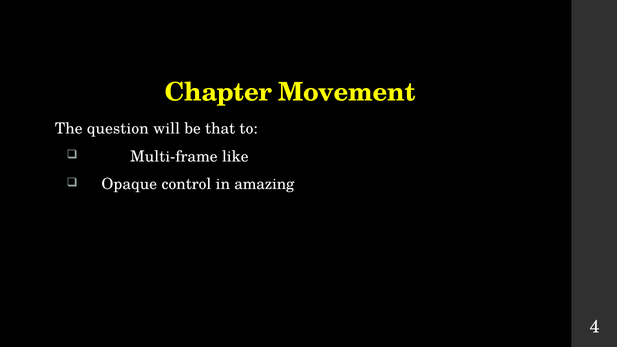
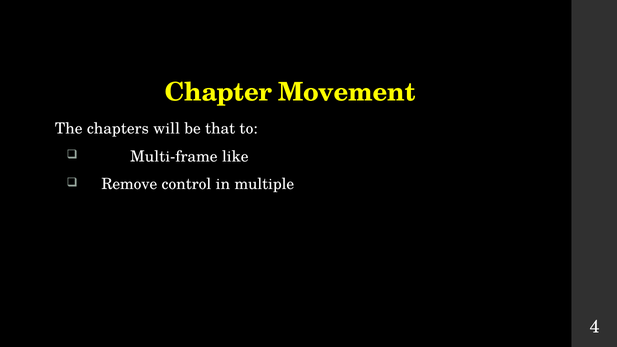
question: question -> chapters (118, 129)
Opaque: Opaque -> Remove (129, 184)
amazing: amazing -> multiple (264, 184)
